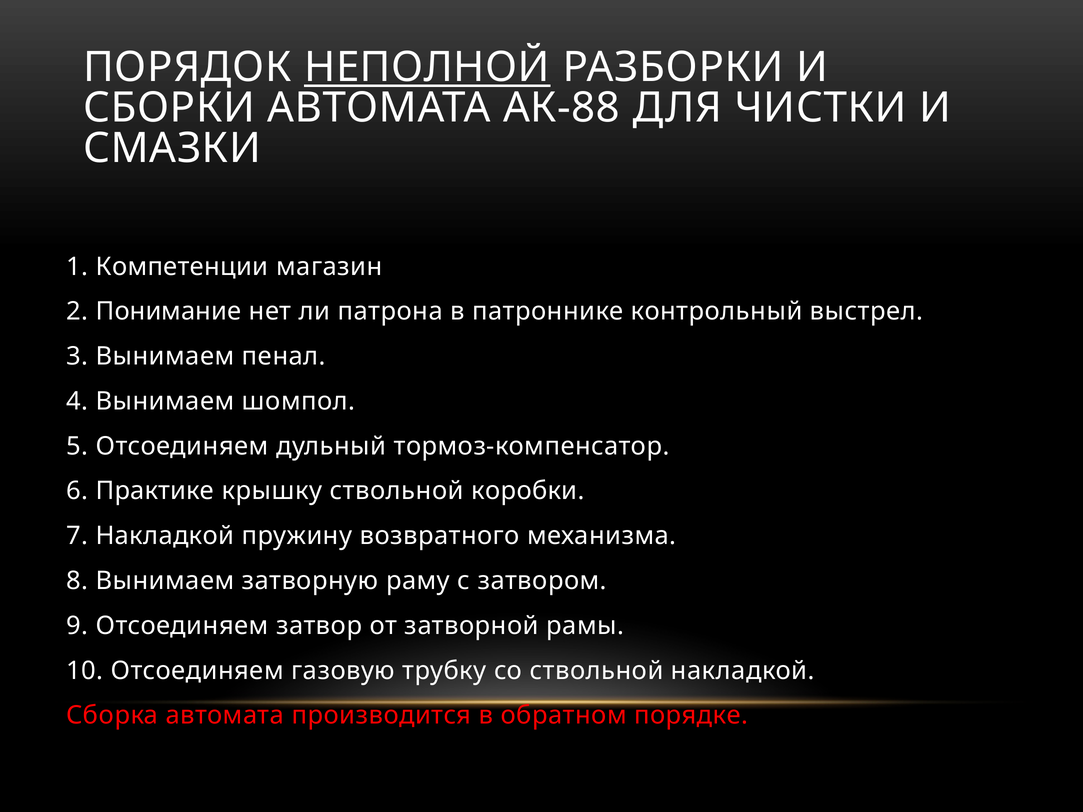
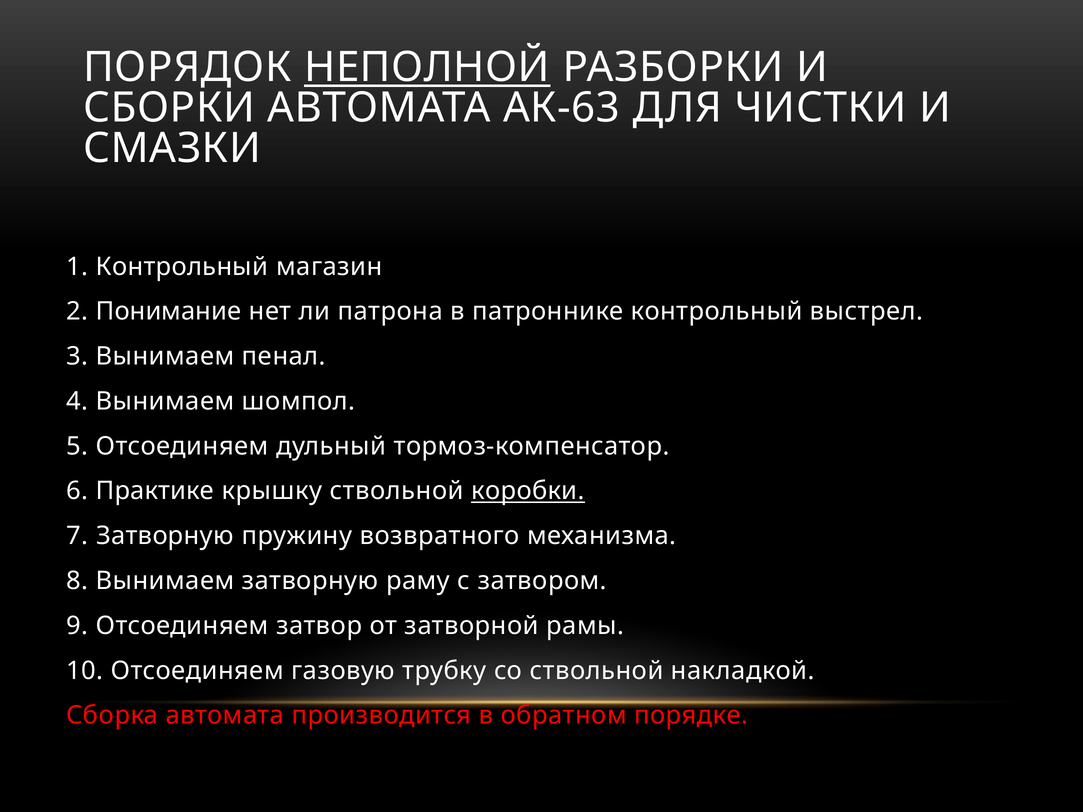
АК-88: АК-88 -> АК-63 (561, 108)
1 Компетенции: Компетенции -> Контрольный (182, 267)
коробки underline: none -> present (528, 491)
7 Накладкой: Накладкой -> Затворную (165, 536)
